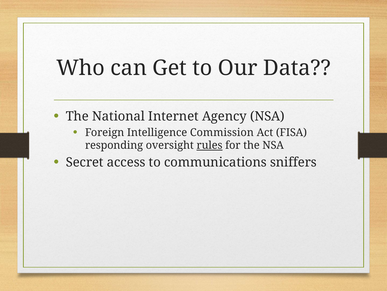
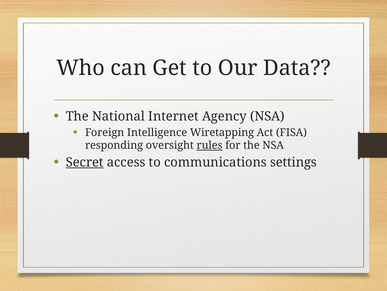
Commission: Commission -> Wiretapping (222, 132)
Secret underline: none -> present (85, 162)
sniffers: sniffers -> settings (293, 162)
